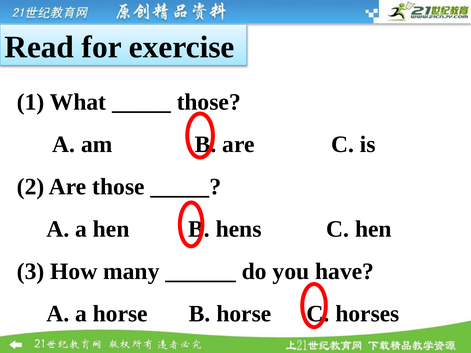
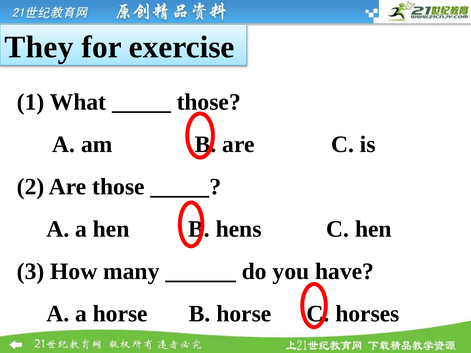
Read: Read -> They (39, 47)
